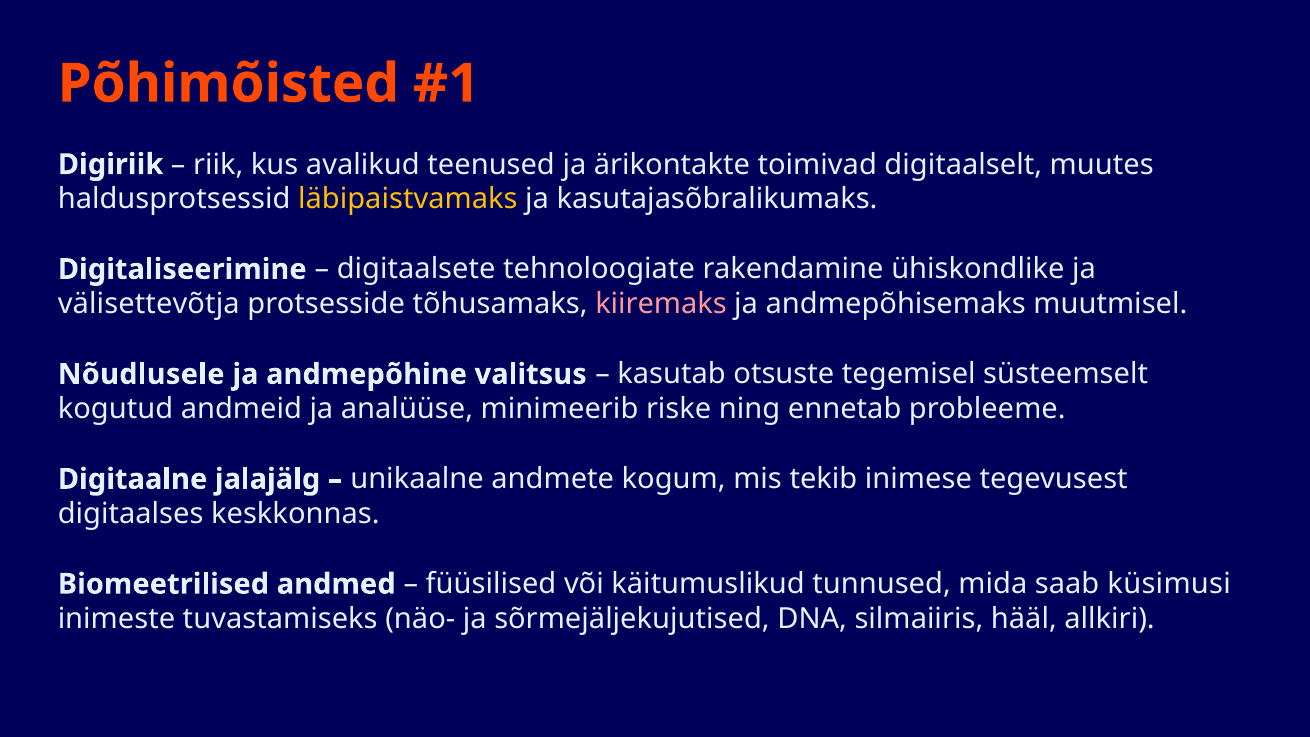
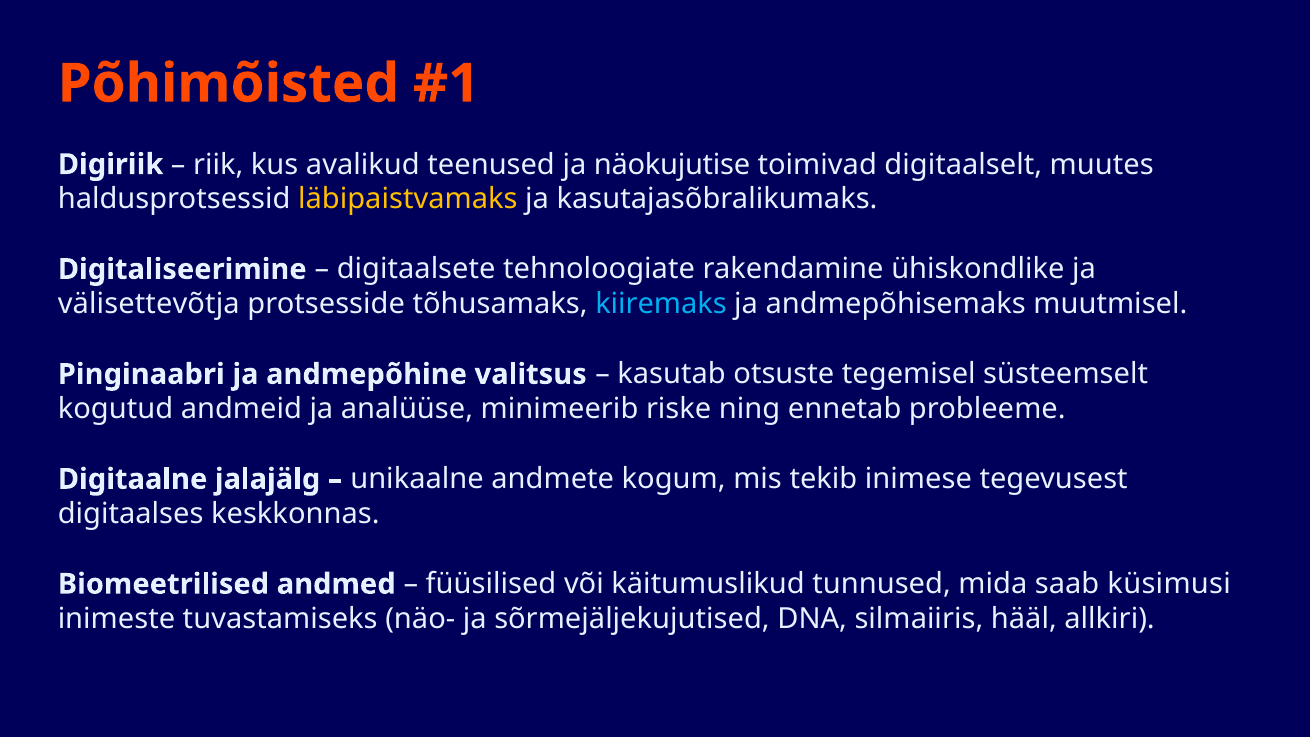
ärikontakte: ärikontakte -> näokujutise (672, 164)
kiiremaks colour: pink -> light blue (661, 304)
Nõudlusele: Nõudlusele -> Pinginaabri (141, 374)
